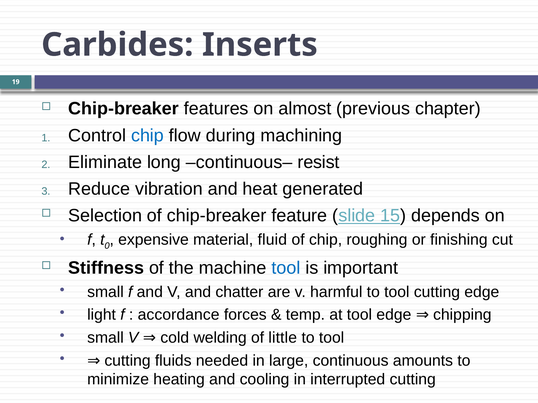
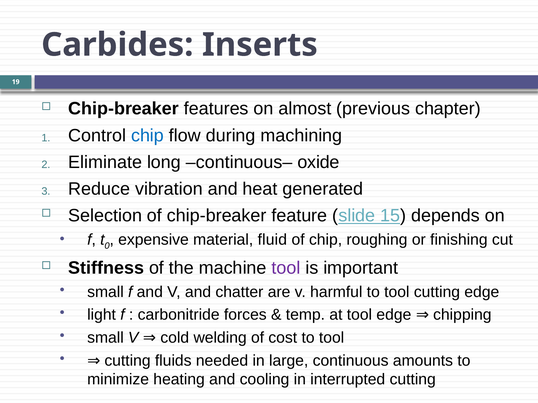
resist: resist -> oxide (319, 162)
tool colour: blue -> purple (286, 268)
accordance: accordance -> carbonitride (179, 315)
little: little -> cost (283, 338)
